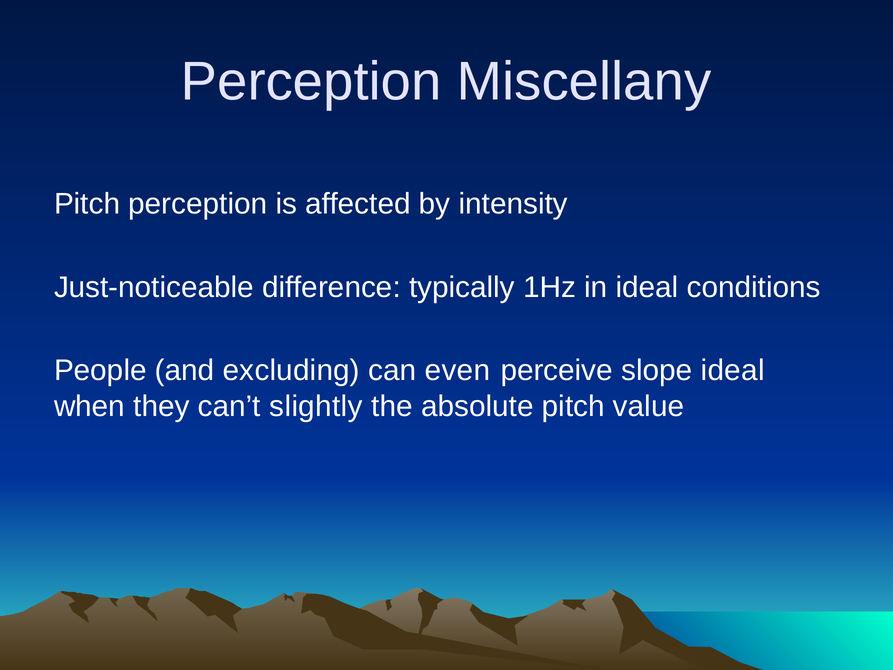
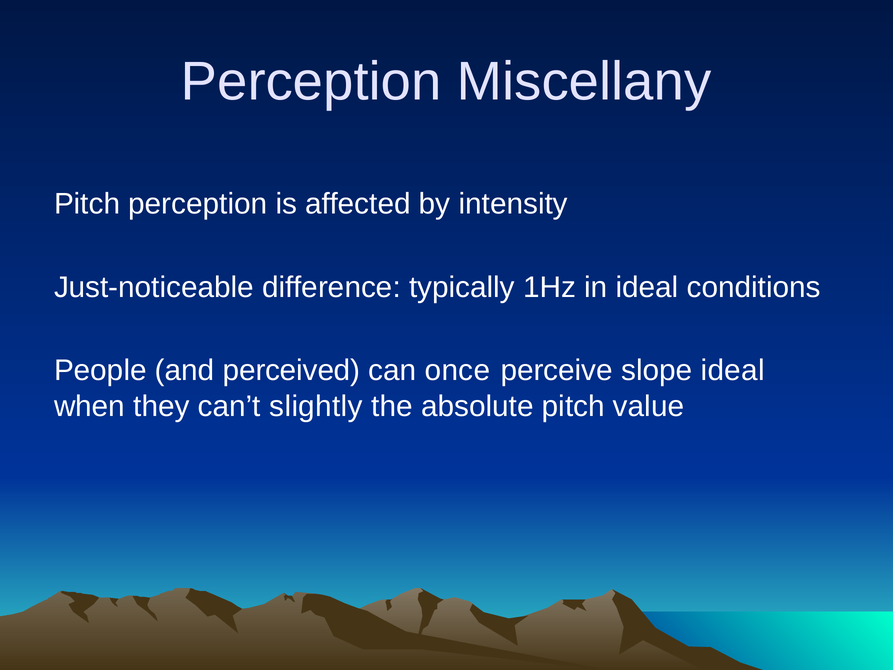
excluding: excluding -> perceived (291, 371)
even: even -> once (457, 371)
